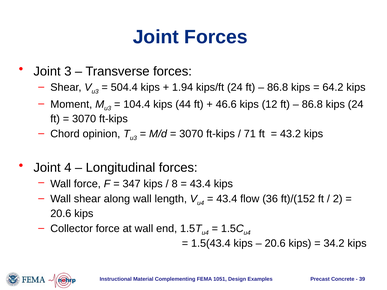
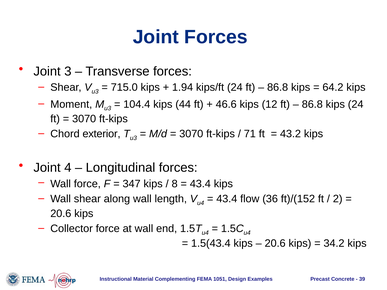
504.4: 504.4 -> 715.0 (124, 88)
opinion: opinion -> exterior (102, 134)
